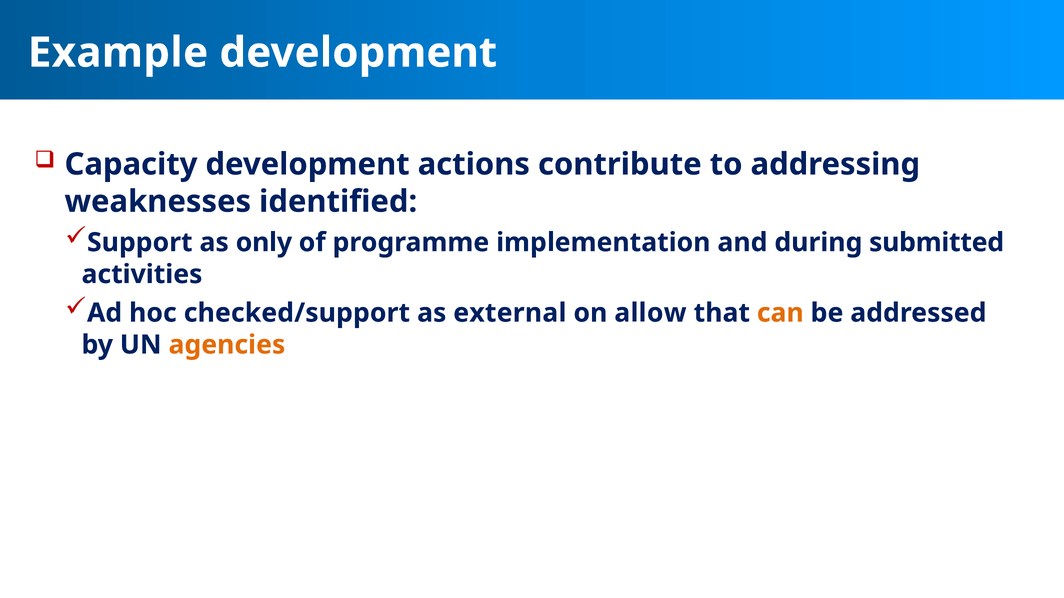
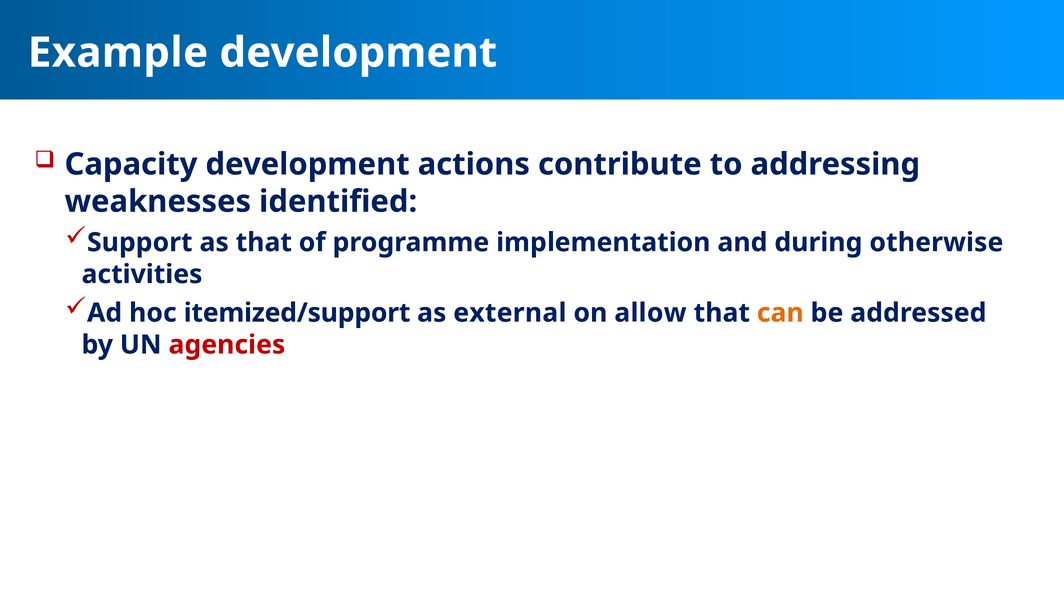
as only: only -> that (264, 243)
submitted: submitted -> otherwise (936, 243)
checked/support: checked/support -> itemized/support (297, 313)
agencies colour: orange -> red (227, 345)
